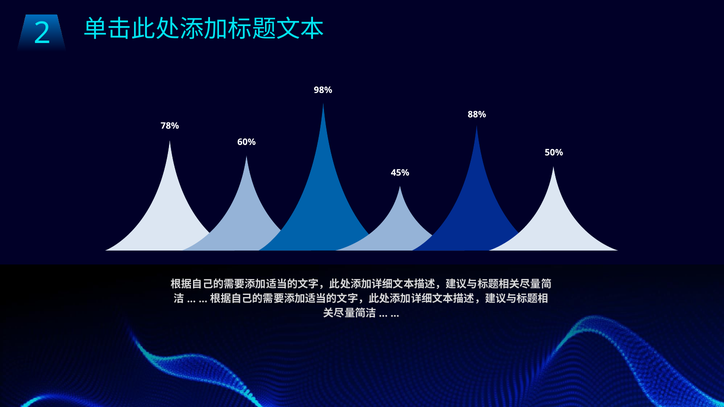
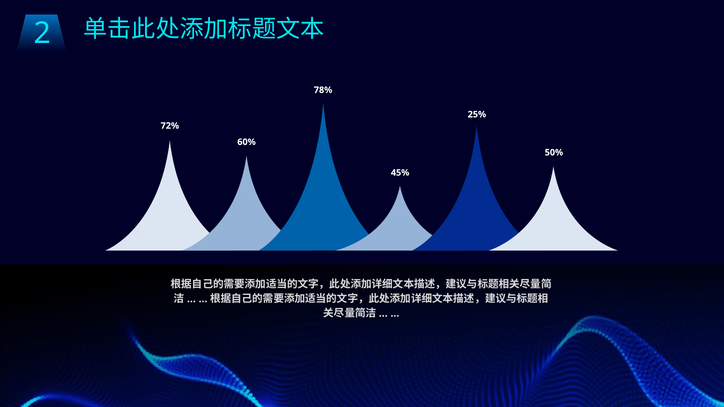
98%: 98% -> 78% (323, 90)
88%: 88% -> 25% (477, 114)
78%: 78% -> 72% (170, 126)
